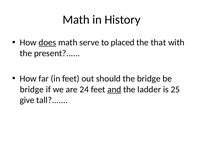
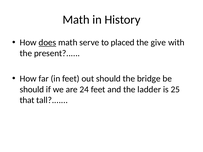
that: that -> give (158, 43)
bridge: bridge -> should (32, 90)
and underline: present -> none (114, 90)
give: give -> that (27, 100)
